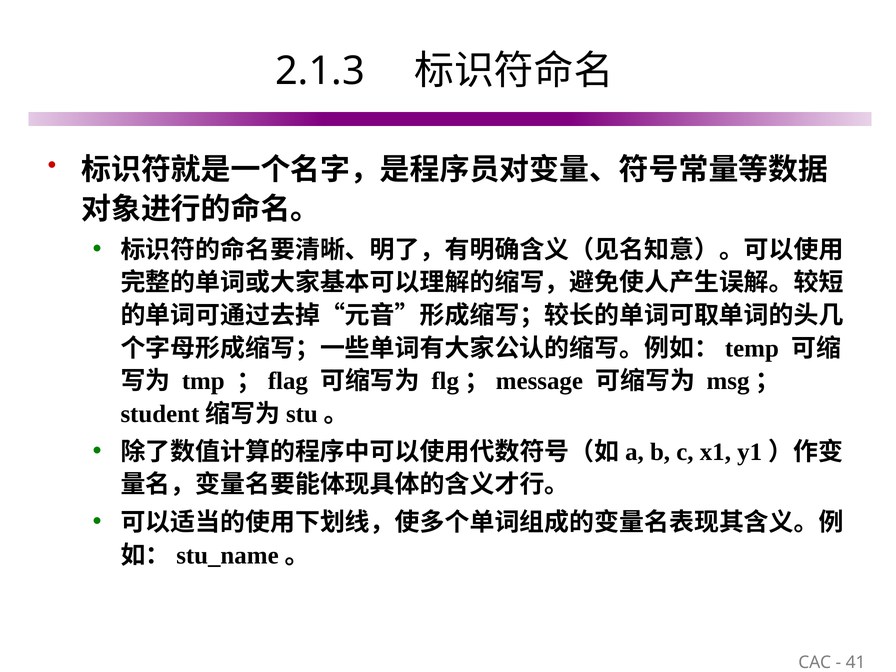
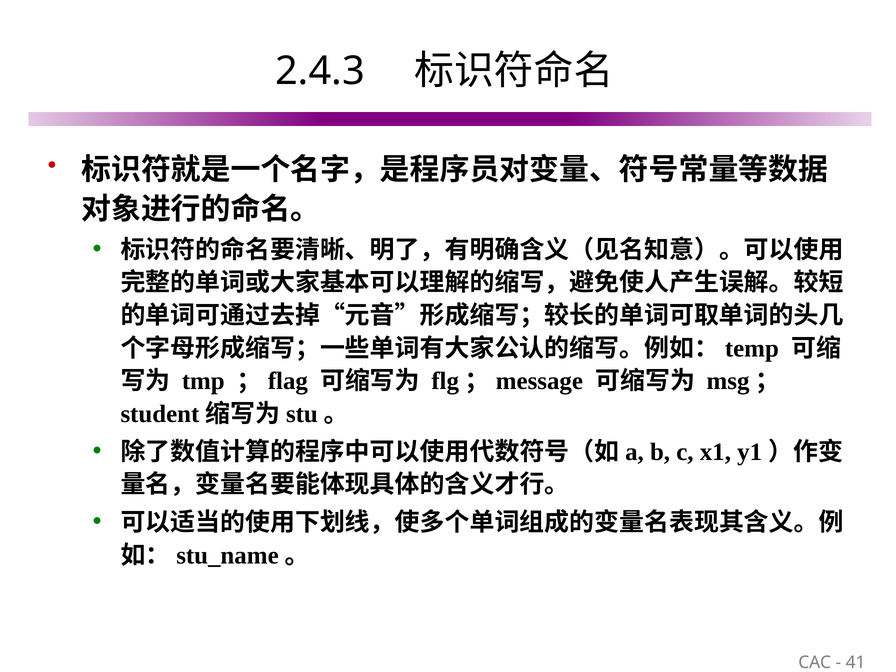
2.1.3: 2.1.3 -> 2.4.3 (320, 71)
